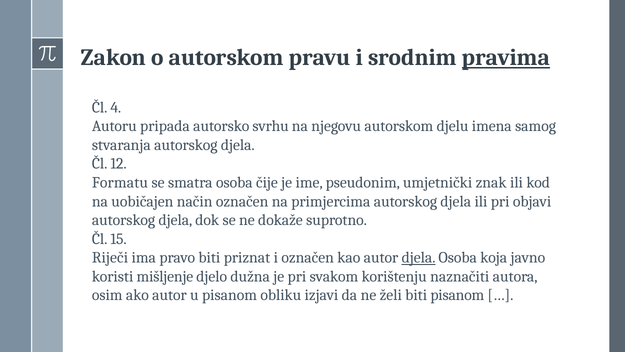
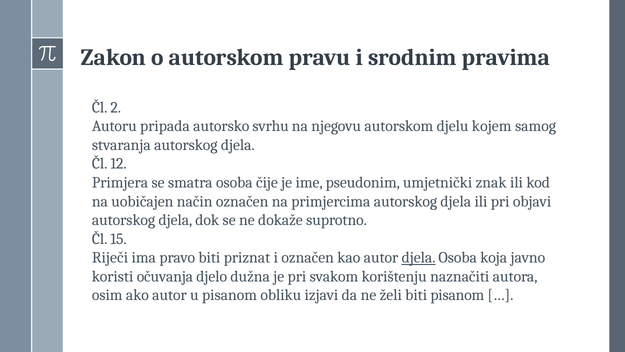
pravima underline: present -> none (506, 58)
4: 4 -> 2 (116, 107)
imena: imena -> kojem (492, 126)
Formatu: Formatu -> Primjera (120, 182)
mišljenje: mišljenje -> očuvanja (165, 276)
